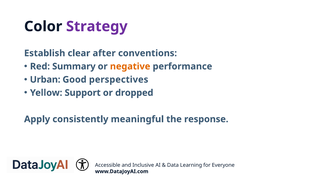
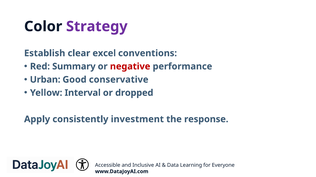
after: after -> excel (104, 53)
negative colour: orange -> red (130, 67)
perspectives: perspectives -> conservative (119, 80)
Support: Support -> Interval (83, 93)
meaningful: meaningful -> investment (137, 120)
